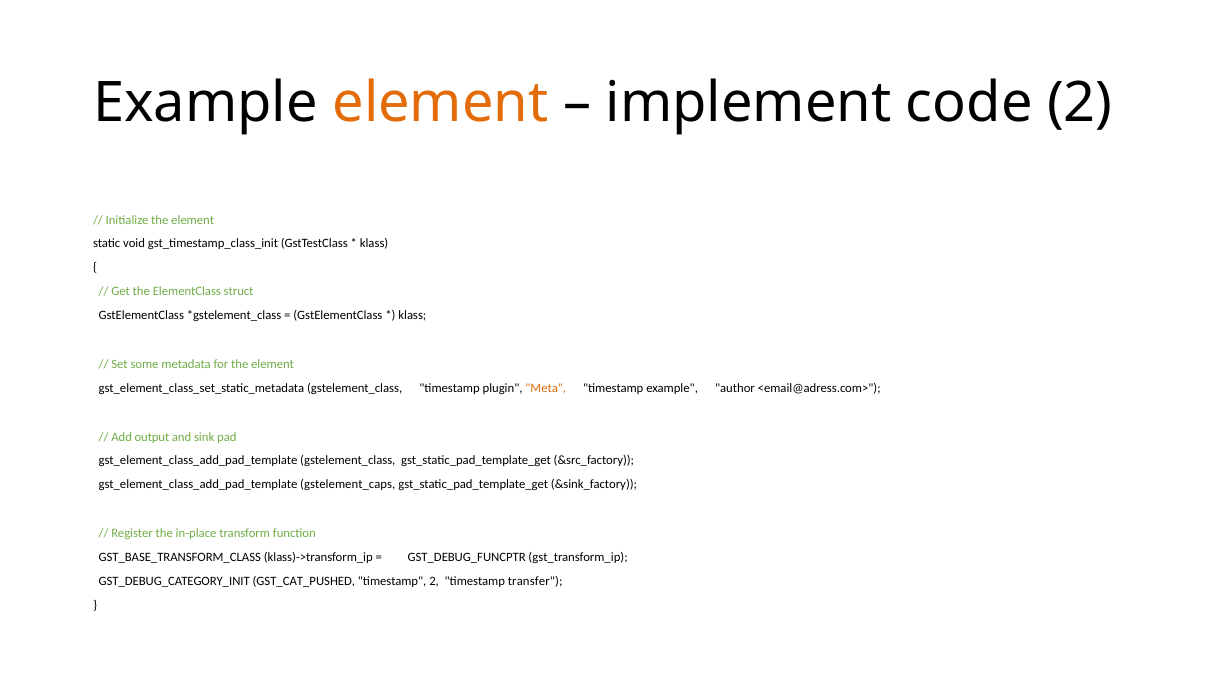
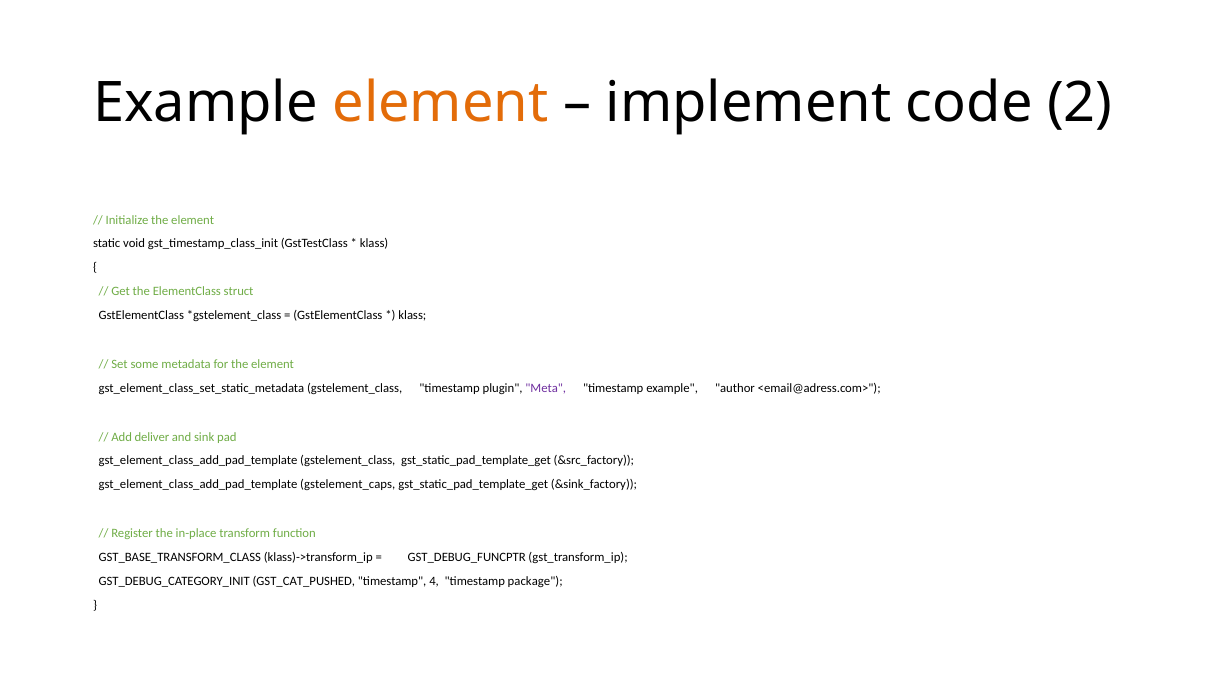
Meta colour: orange -> purple (546, 388)
output: output -> deliver (152, 437)
timestamp 2: 2 -> 4 (434, 581)
transfer: transfer -> package (535, 581)
